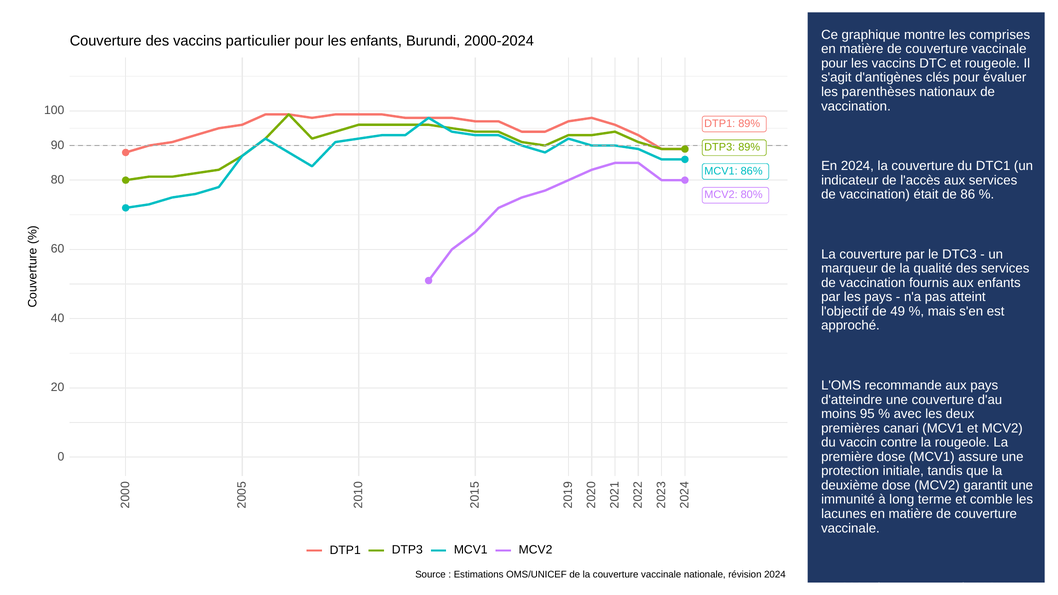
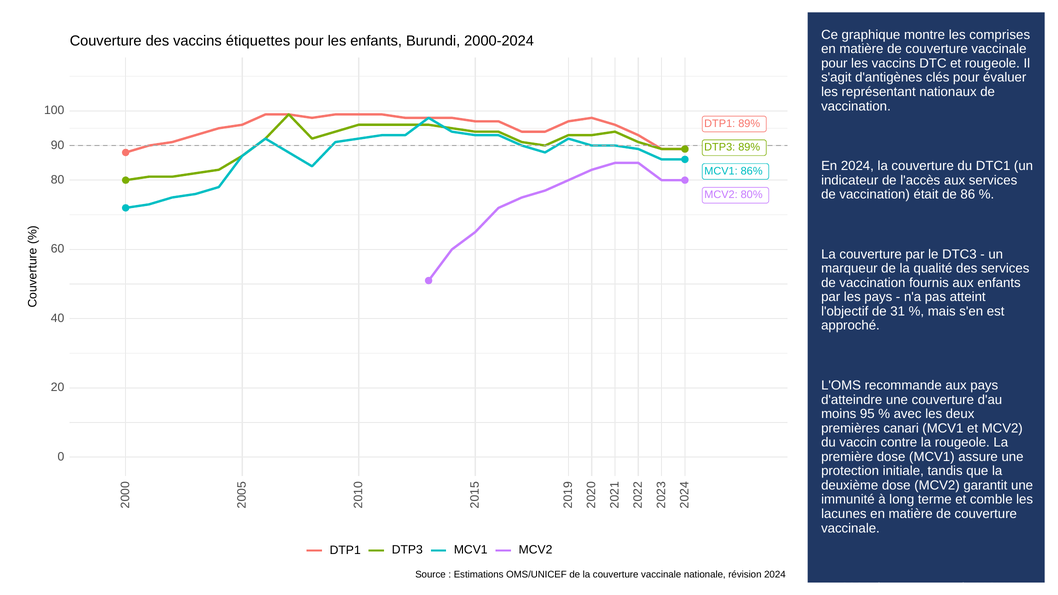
particulier: particulier -> étiquettes (258, 41)
parenthèses: parenthèses -> représentant (879, 92)
49: 49 -> 31 (898, 311)
